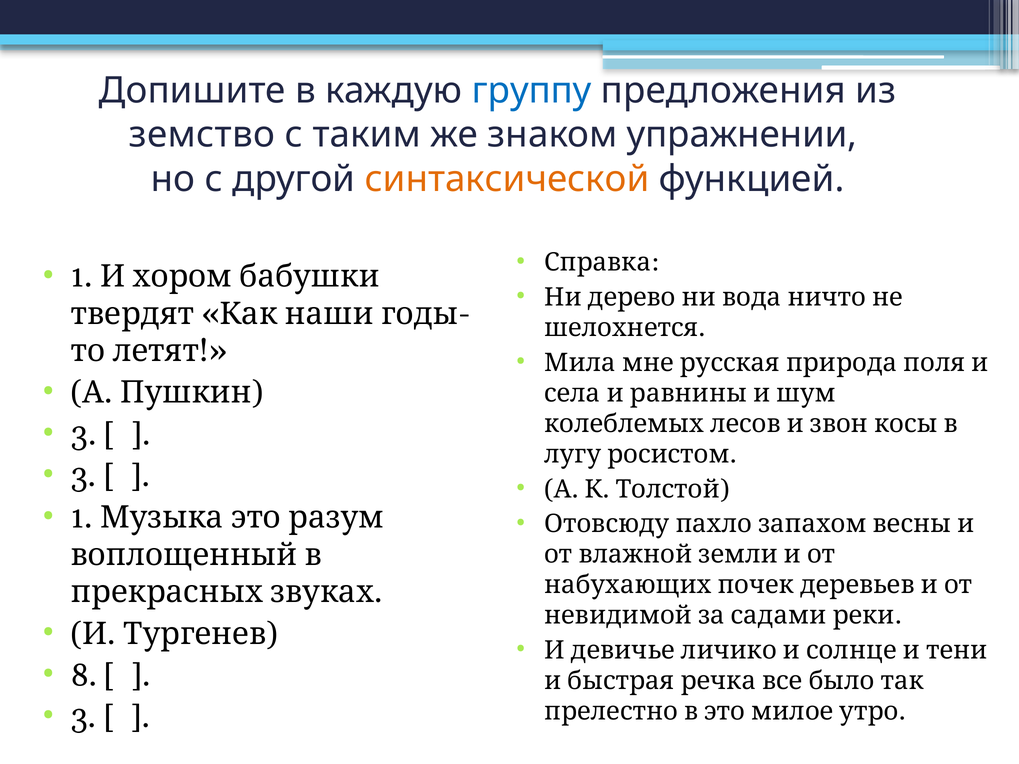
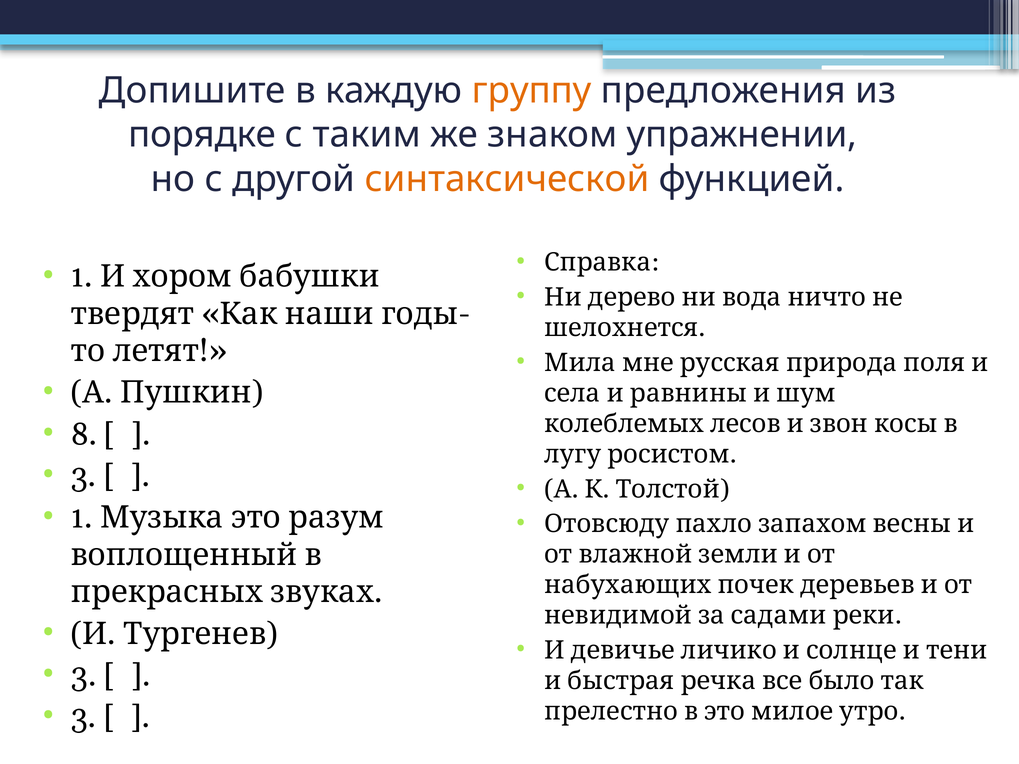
группу colour: blue -> orange (532, 91)
земство: земство -> порядке (202, 135)
3: 3 -> 8 (84, 434)
8: 8 -> 3 (84, 676)
